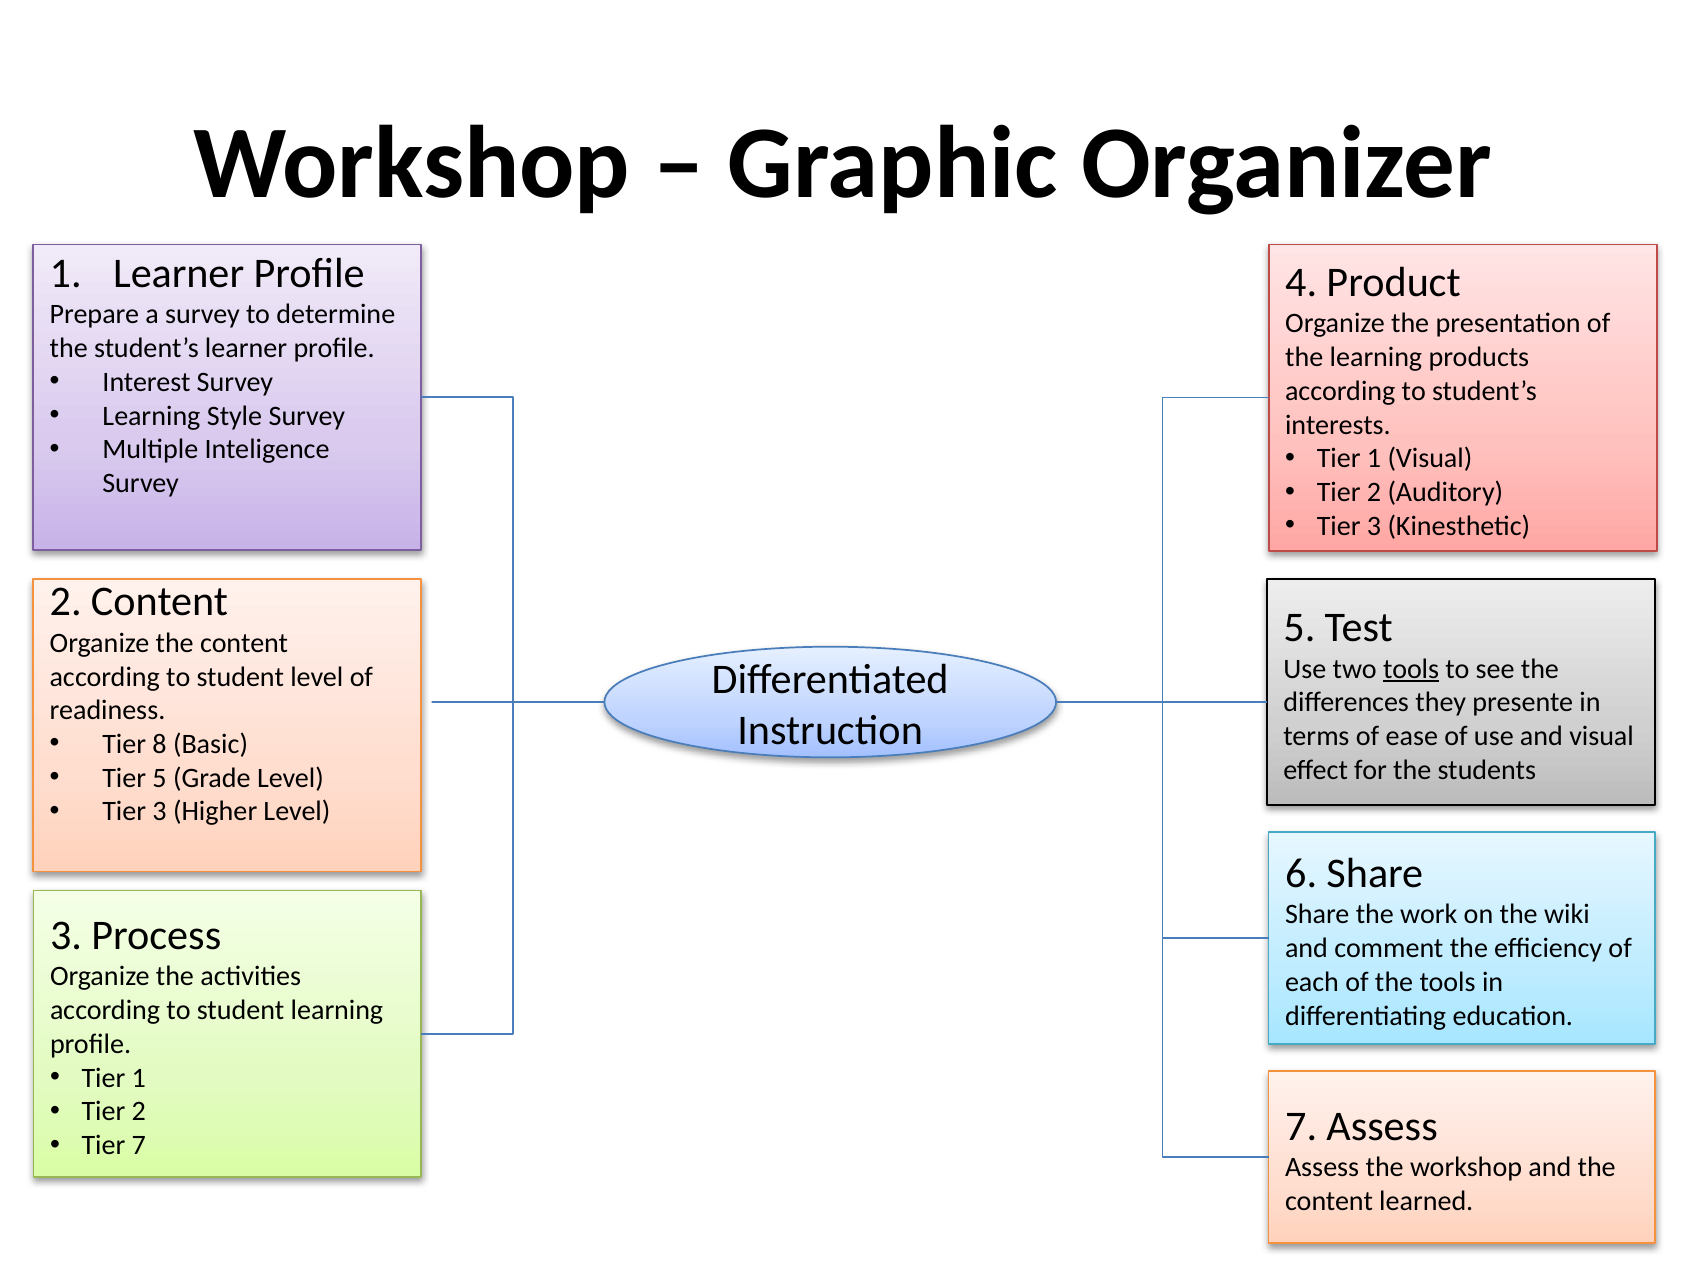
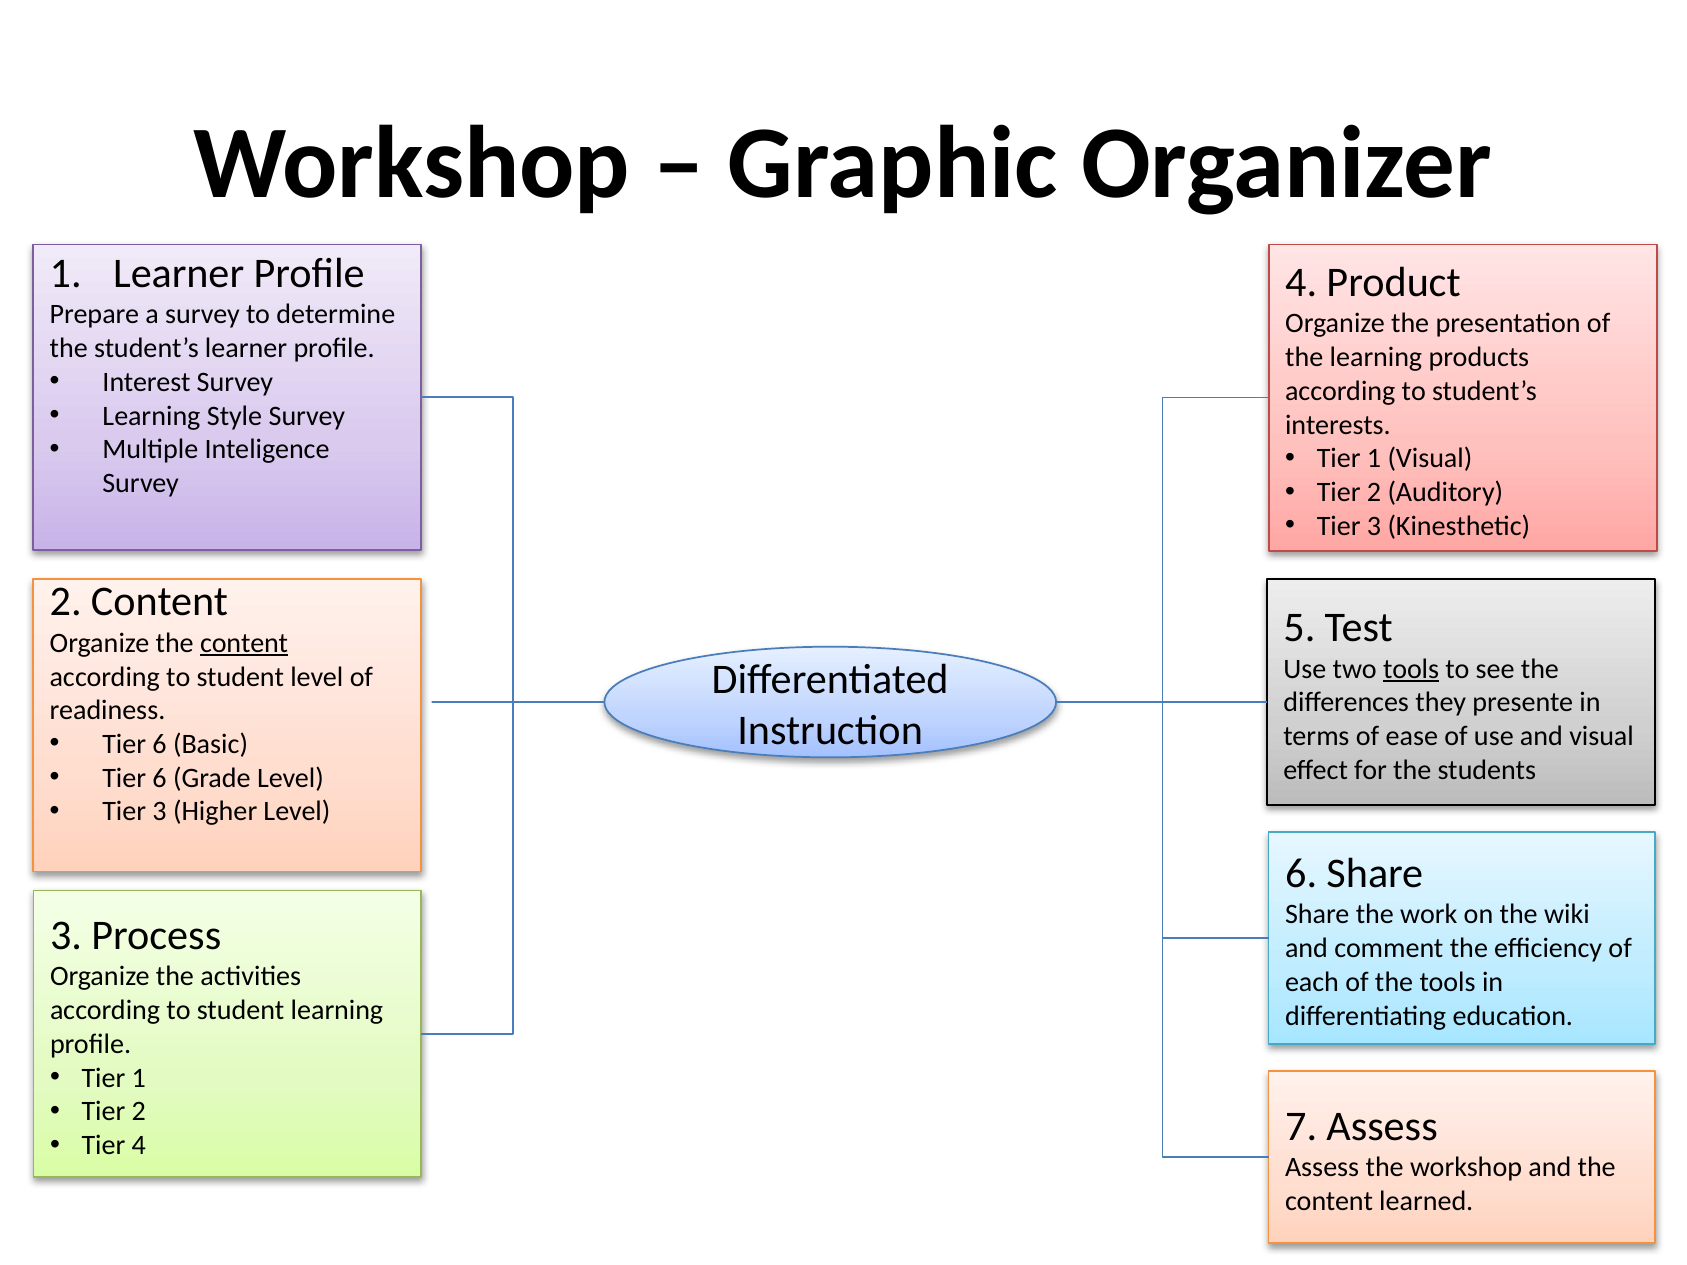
content underline: none -> present (244, 643)
8: 8 -> 6 (160, 744)
5: 5 -> 6 (160, 778)
Tier 7: 7 -> 4 (139, 1146)
